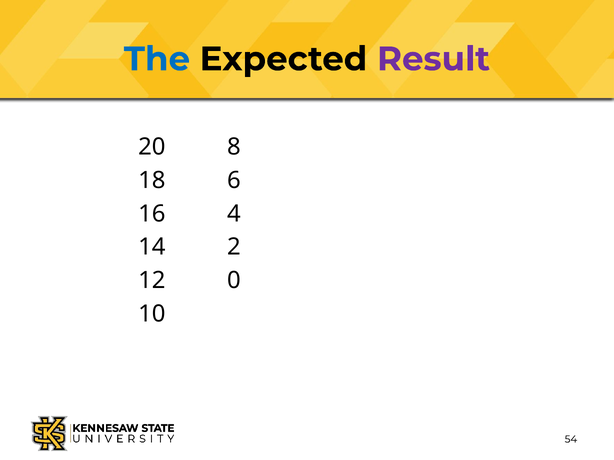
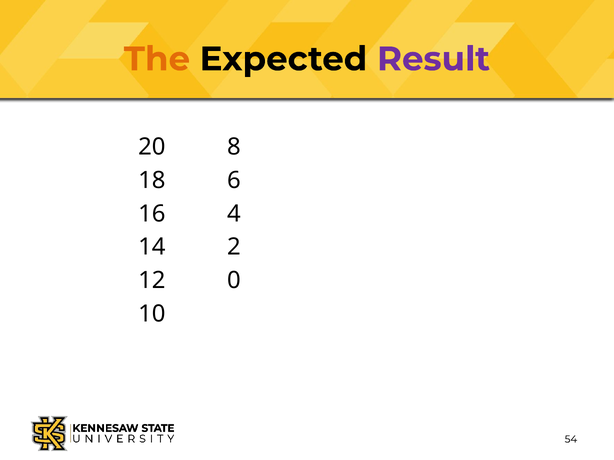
The colour: blue -> orange (157, 59)
